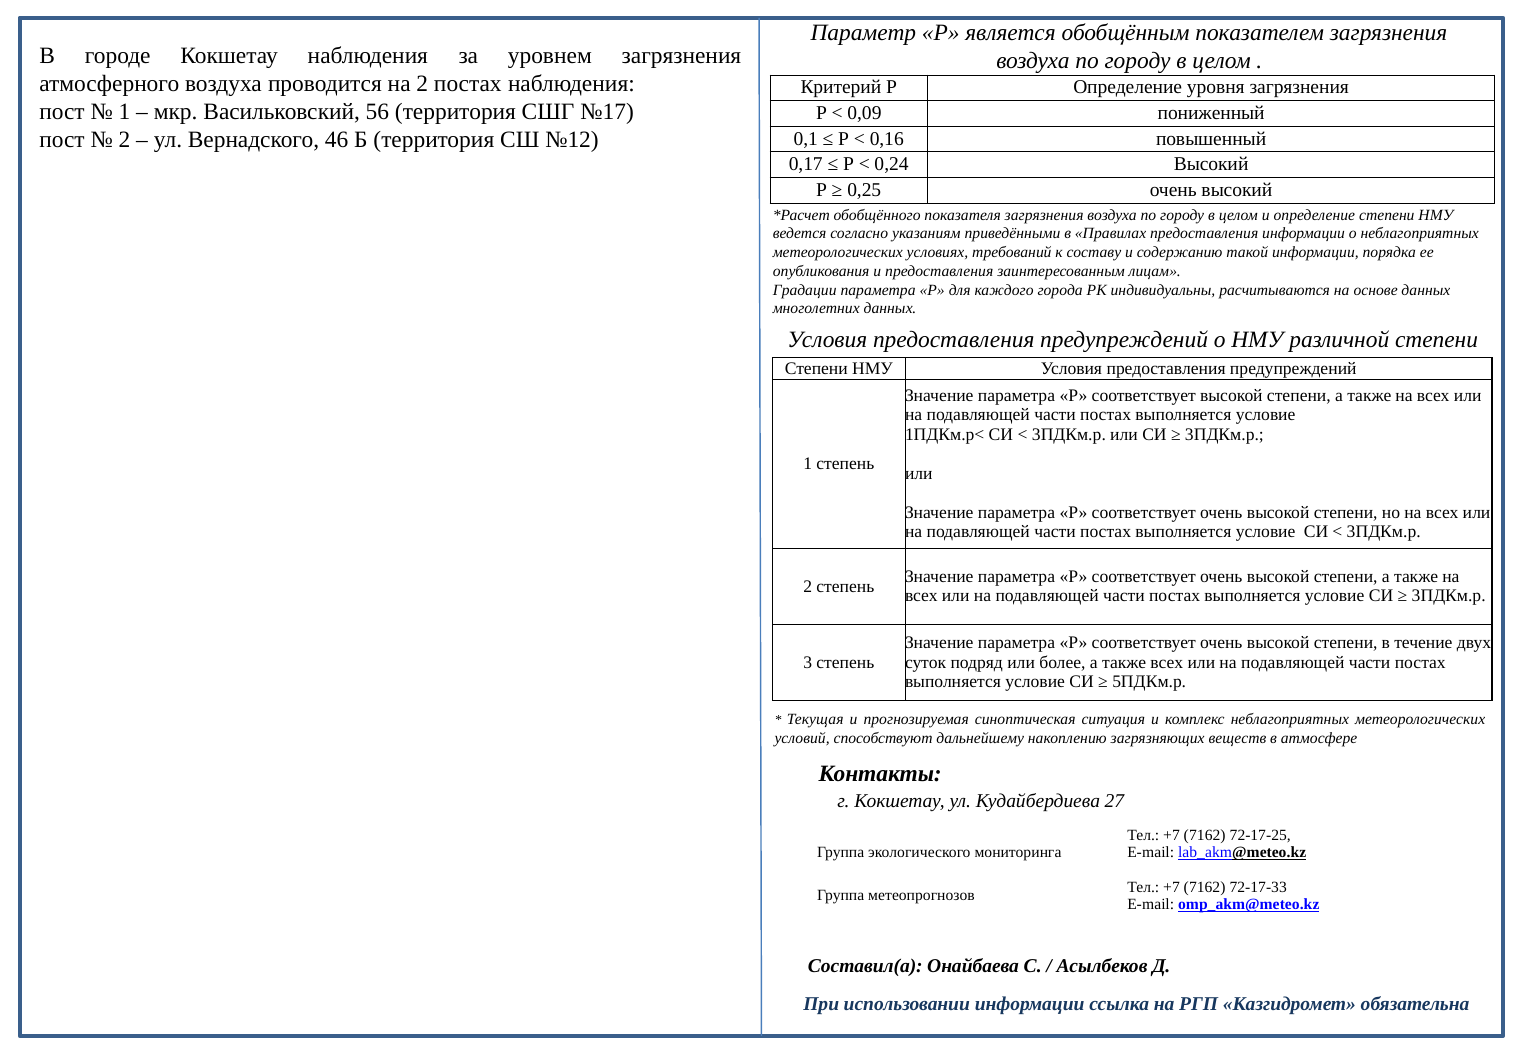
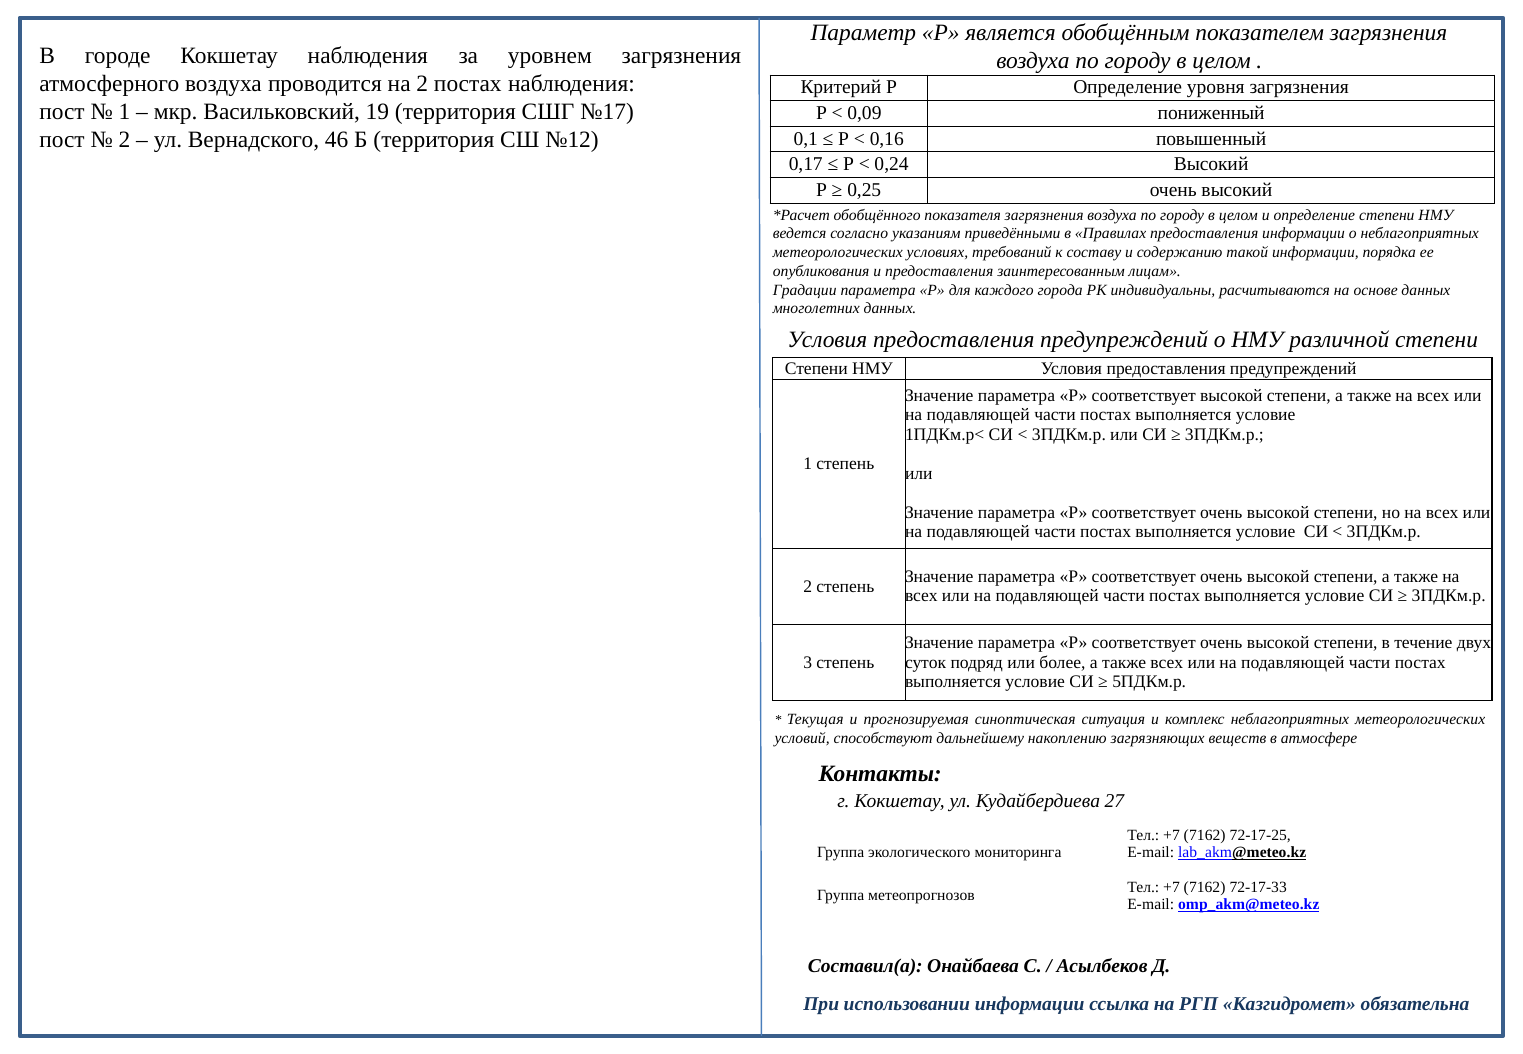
56: 56 -> 19 (377, 112)
